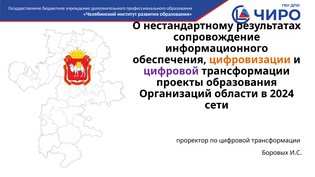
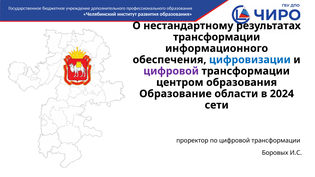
сопровождение: сопровождение -> трансформации (217, 37)
цифровизации colour: orange -> blue (250, 60)
проекты: проекты -> центром (180, 82)
Организаций: Организаций -> Образование (175, 94)
